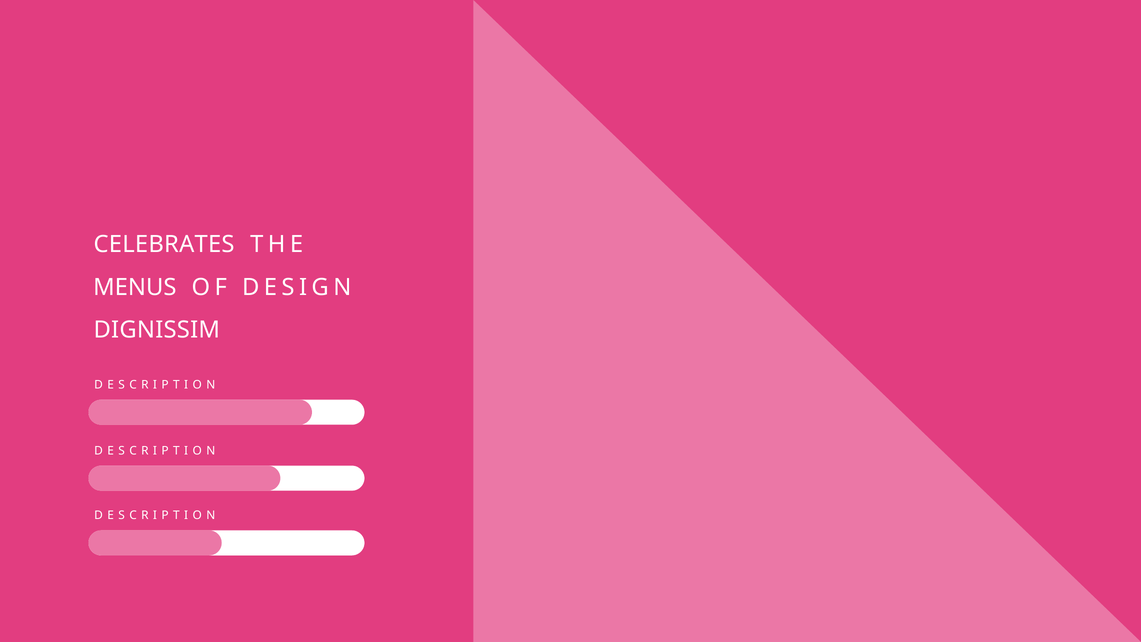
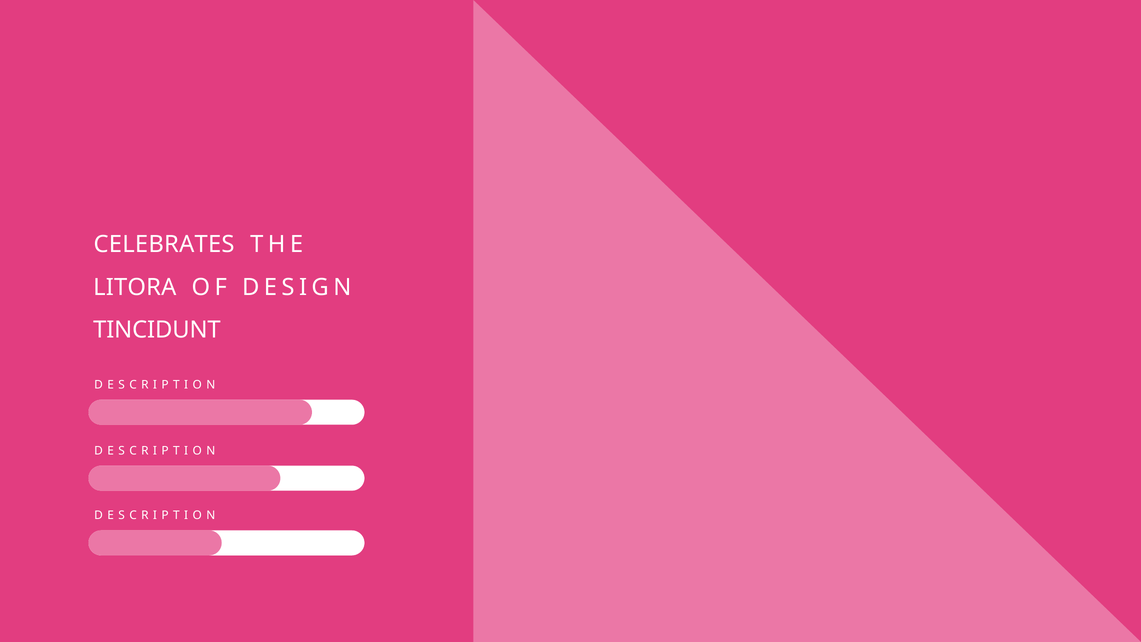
MENUS: MENUS -> LITORA (135, 287)
DIGNISSIM: DIGNISSIM -> TINCIDUNT (157, 330)
